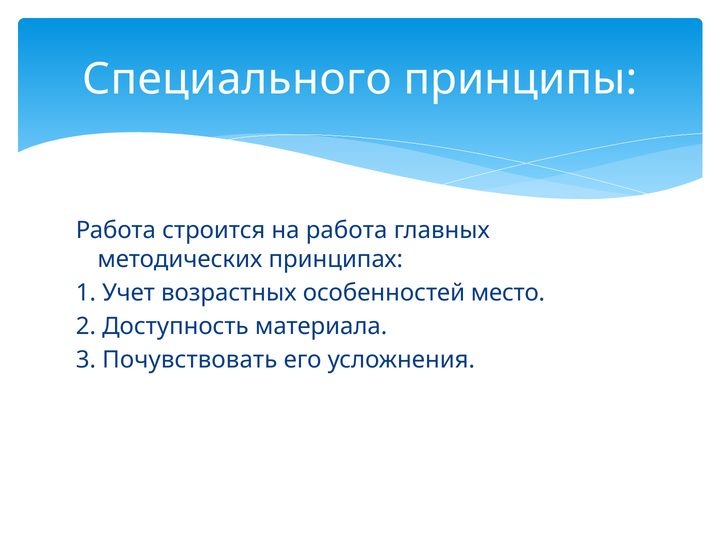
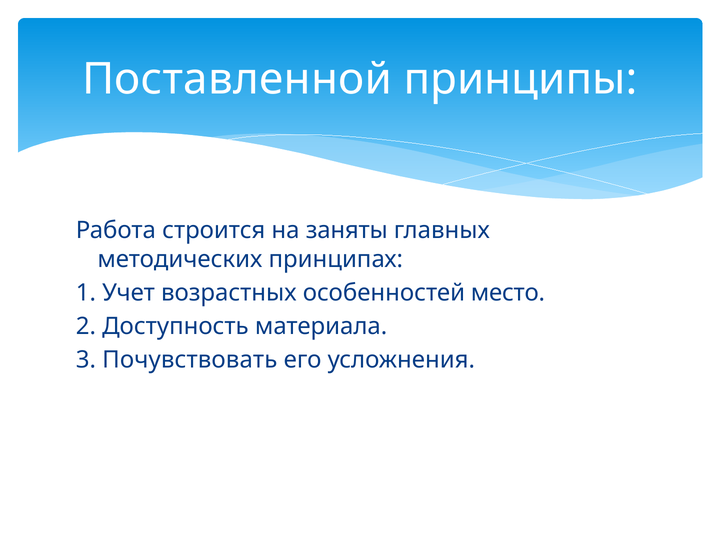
Специального: Специального -> Поставленной (237, 79)
на работа: работа -> заняты (347, 230)
